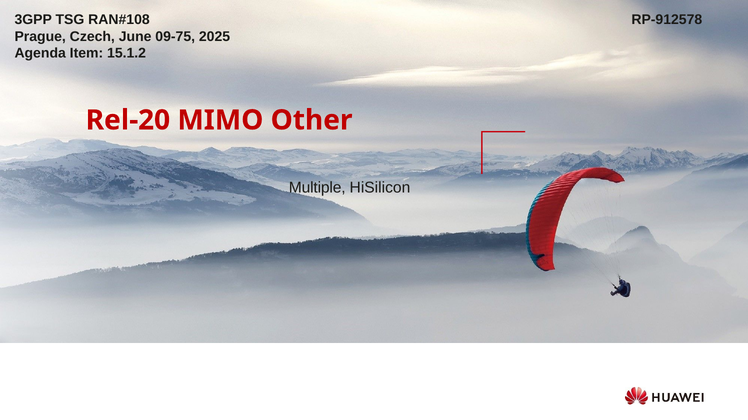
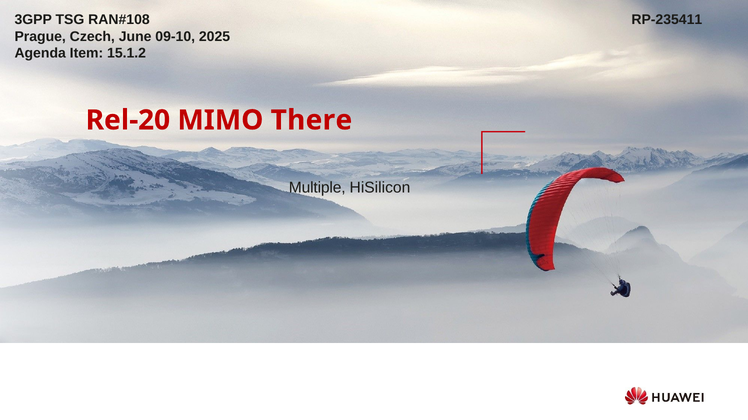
RP-912578: RP-912578 -> RP-235411 (667, 20)
09-75: 09-75 -> 09-10 (175, 37)
Other: Other -> There (311, 120)
